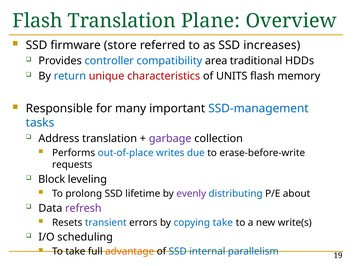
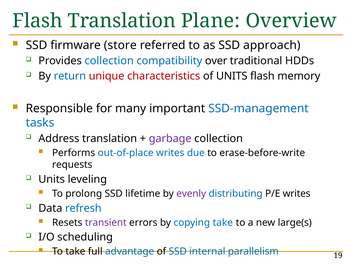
increases: increases -> approach (272, 45)
Provides controller: controller -> collection (109, 61)
area: area -> over (216, 61)
Block: Block -> Units (52, 179)
P/E about: about -> writes (297, 194)
refresh colour: purple -> blue (83, 208)
transient colour: blue -> purple (106, 223)
write(s: write(s -> large(s (295, 223)
advantage colour: orange -> blue (130, 252)
